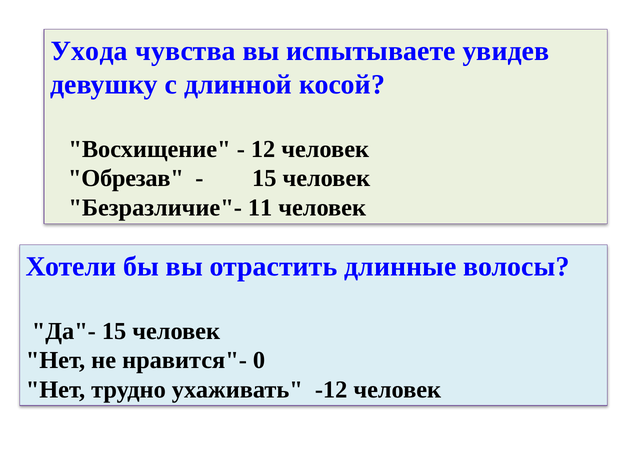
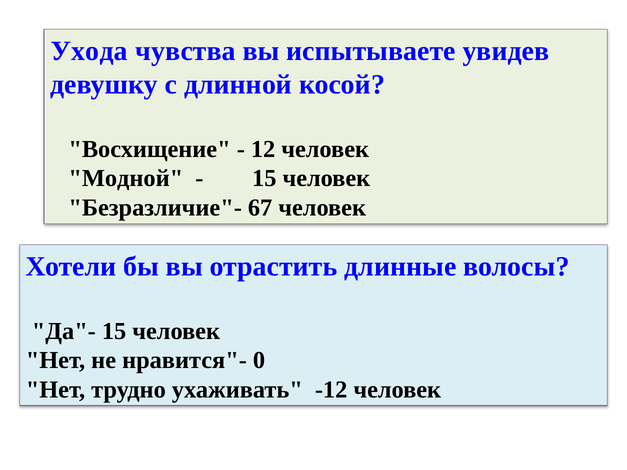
Обрезав: Обрезав -> Модной (126, 178)
11: 11 -> 67 (260, 208)
